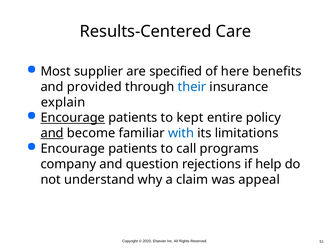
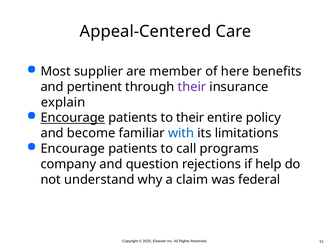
Results-Centered: Results-Centered -> Appeal-Centered (145, 31)
specified: specified -> member (176, 72)
provided: provided -> pertinent (94, 87)
their colour: blue -> purple (192, 87)
to kept: kept -> their (190, 118)
and underline: present -> none (52, 133)
appeal: appeal -> federal (259, 180)
